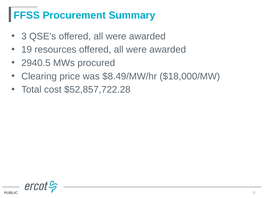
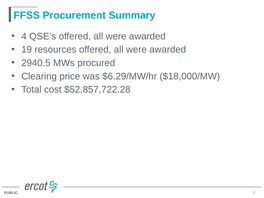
3: 3 -> 4 (24, 36)
$8.49/MW/hr: $8.49/MW/hr -> $6.29/MW/hr (130, 76)
